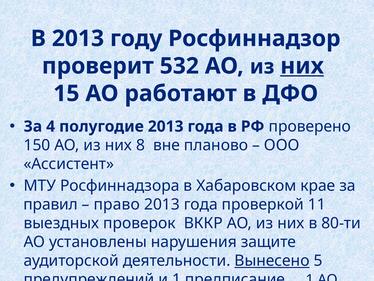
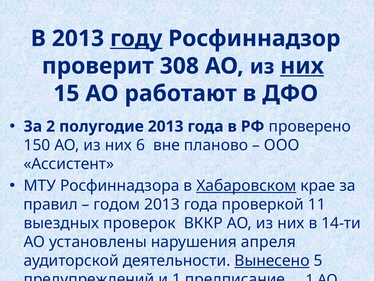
году underline: none -> present (136, 38)
532: 532 -> 308 (179, 66)
4: 4 -> 2 (51, 126)
8: 8 -> 6 (140, 145)
Хабаровском underline: none -> present (246, 185)
право: право -> годом (117, 204)
80-ти: 80-ти -> 14-ти (341, 223)
защите: защите -> апреля (268, 242)
